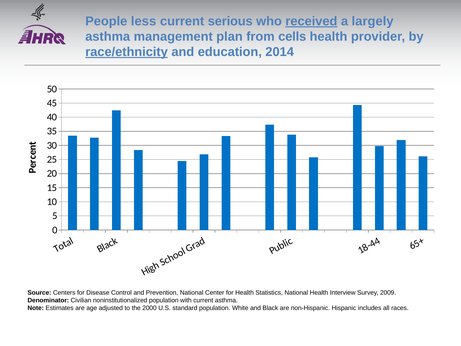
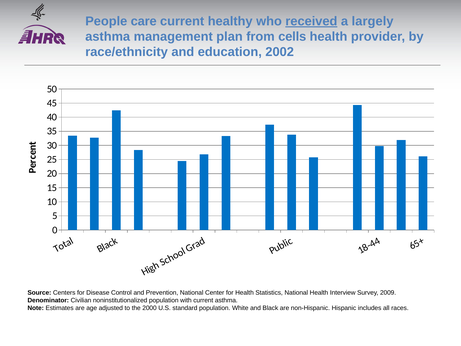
less: less -> care (144, 21)
serious: serious -> healthy (230, 21)
race/ethnicity underline: present -> none (127, 52)
2014: 2014 -> 2002 (280, 52)
